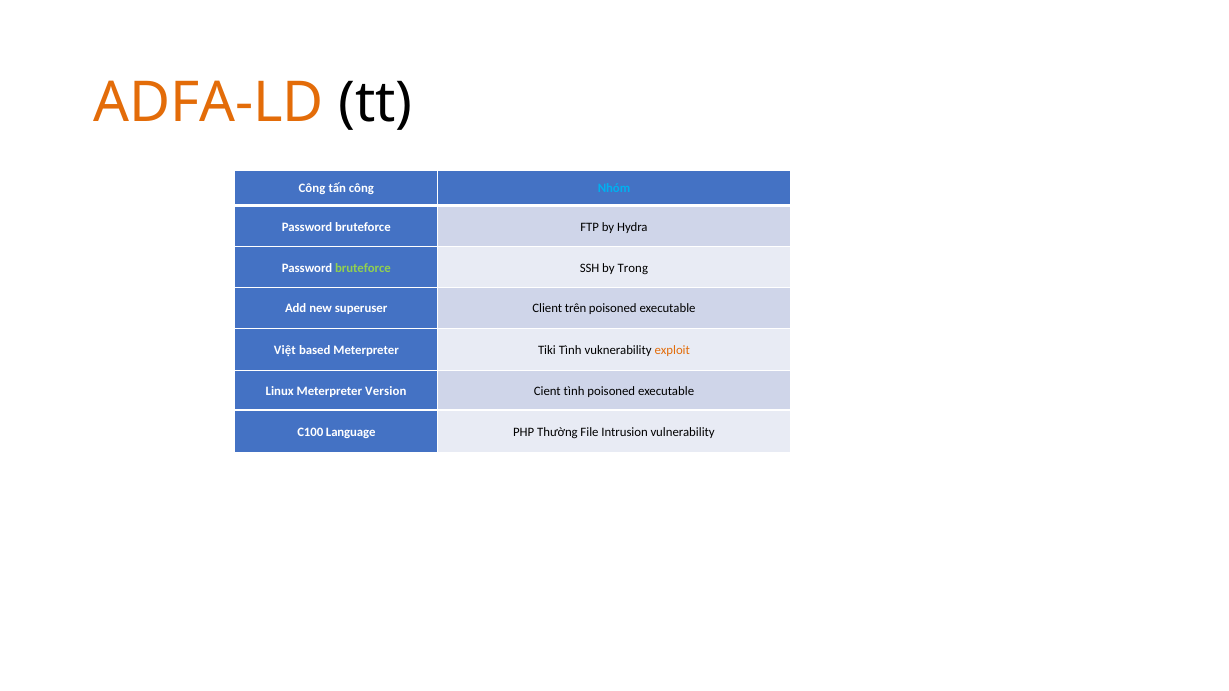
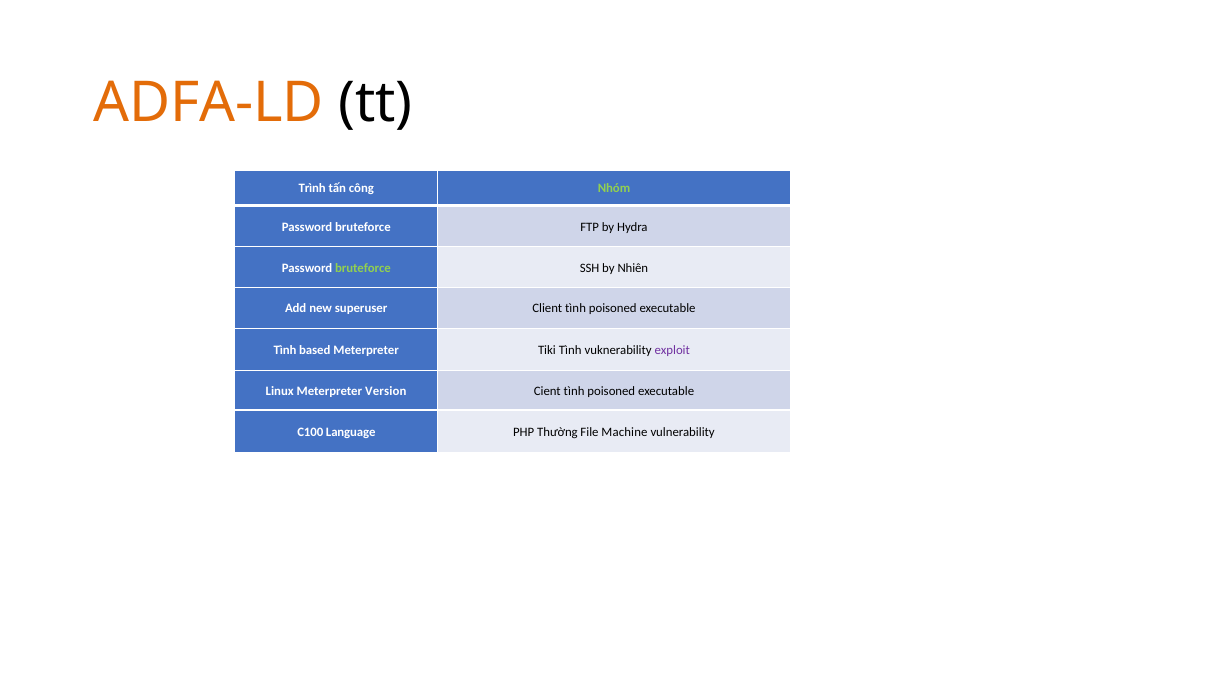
Công: Công -> Trình (312, 189)
Nhóm colour: light blue -> light green (614, 189)
Trong: Trong -> Nhiên (633, 268)
Client trên: trên -> tình (576, 309)
Việt: Việt -> Tình (285, 350)
exploit colour: orange -> purple (672, 350)
Intrusion: Intrusion -> Machine (624, 432)
